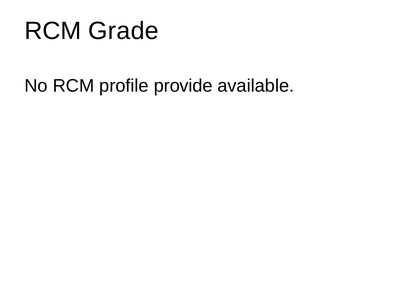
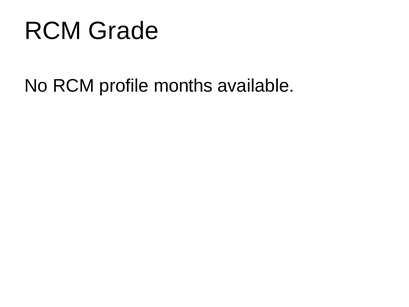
provide: provide -> months (183, 86)
